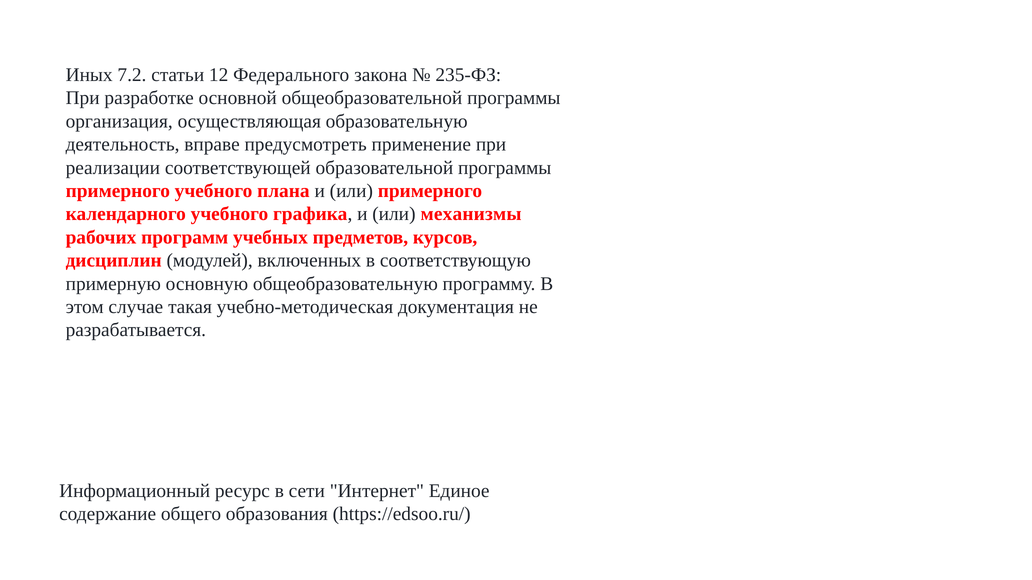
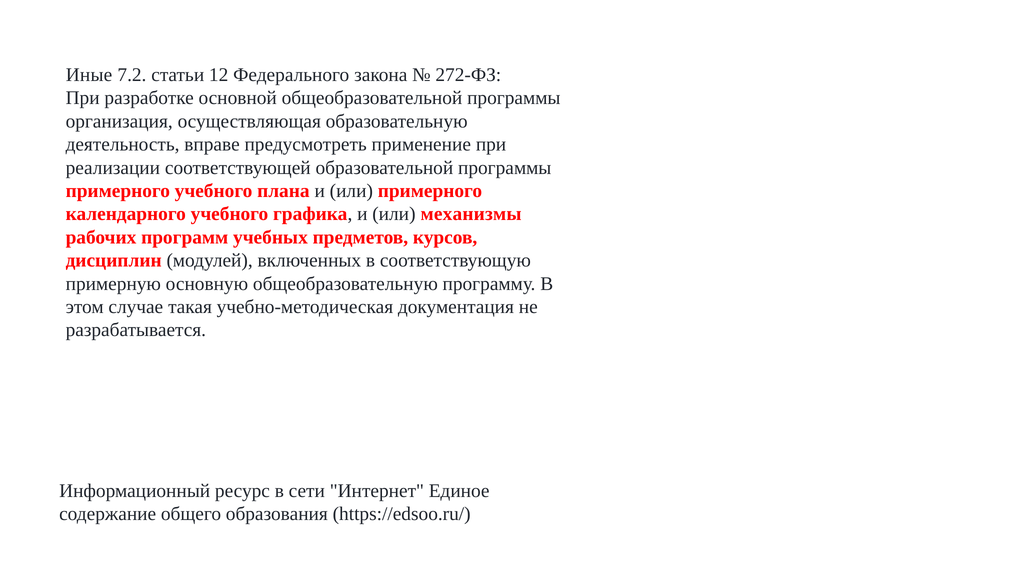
Иных: Иных -> Иные (89, 75)
235-ФЗ: 235-ФЗ -> 272-ФЗ (468, 75)
